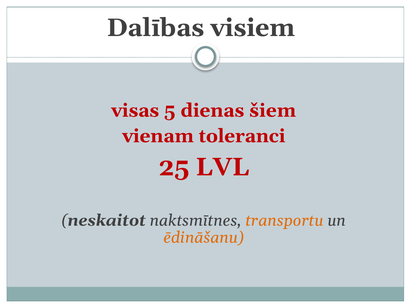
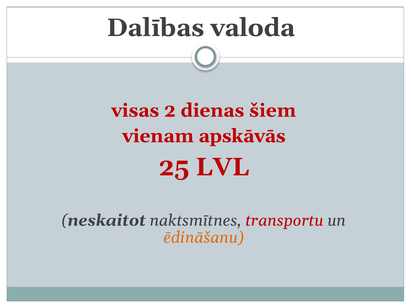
visiem: visiem -> valoda (253, 28)
5: 5 -> 2 (170, 111)
toleranci: toleranci -> apskāvās (242, 136)
transportu colour: orange -> red (285, 221)
